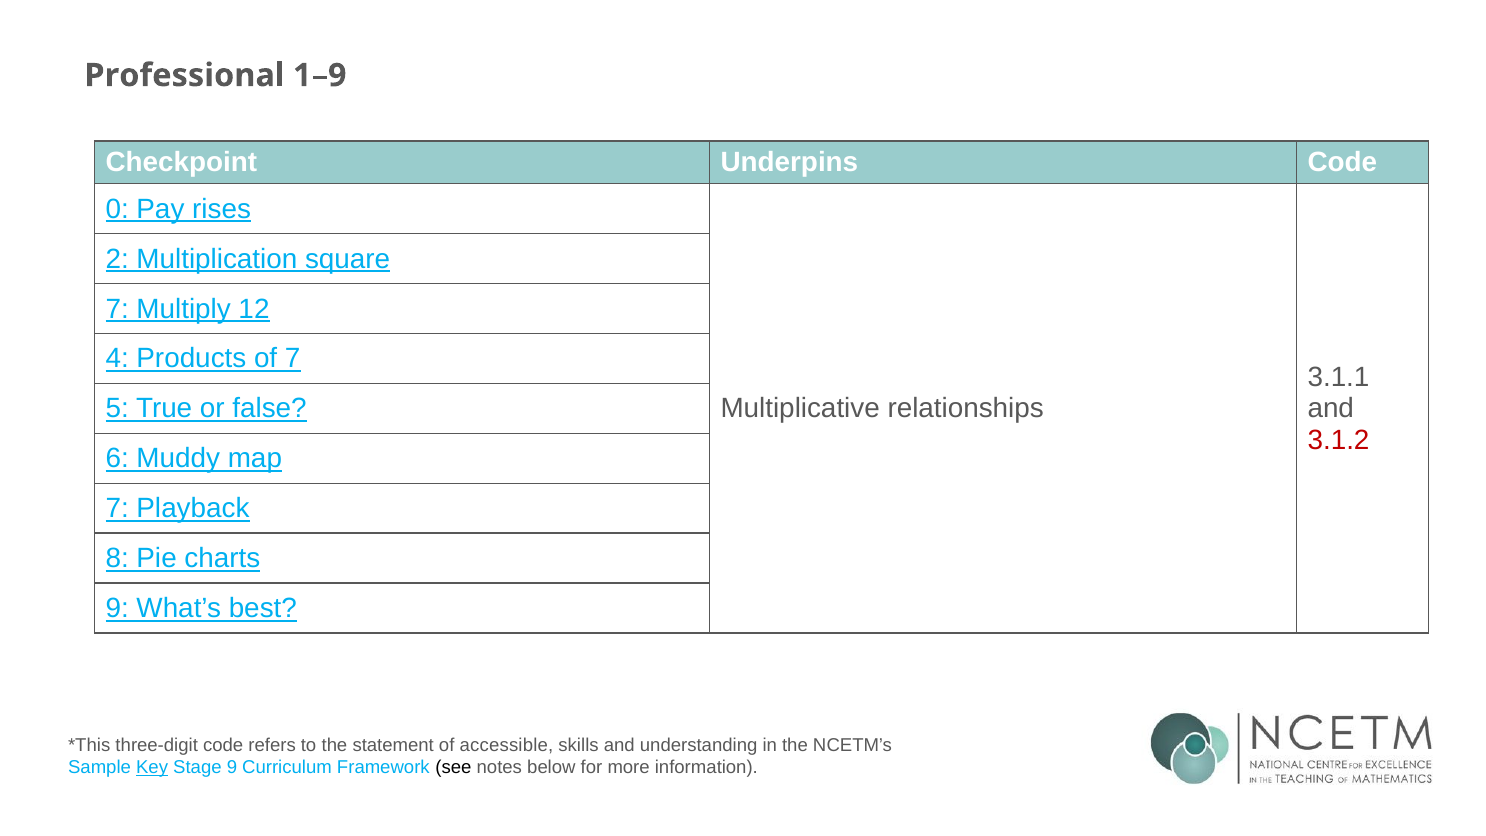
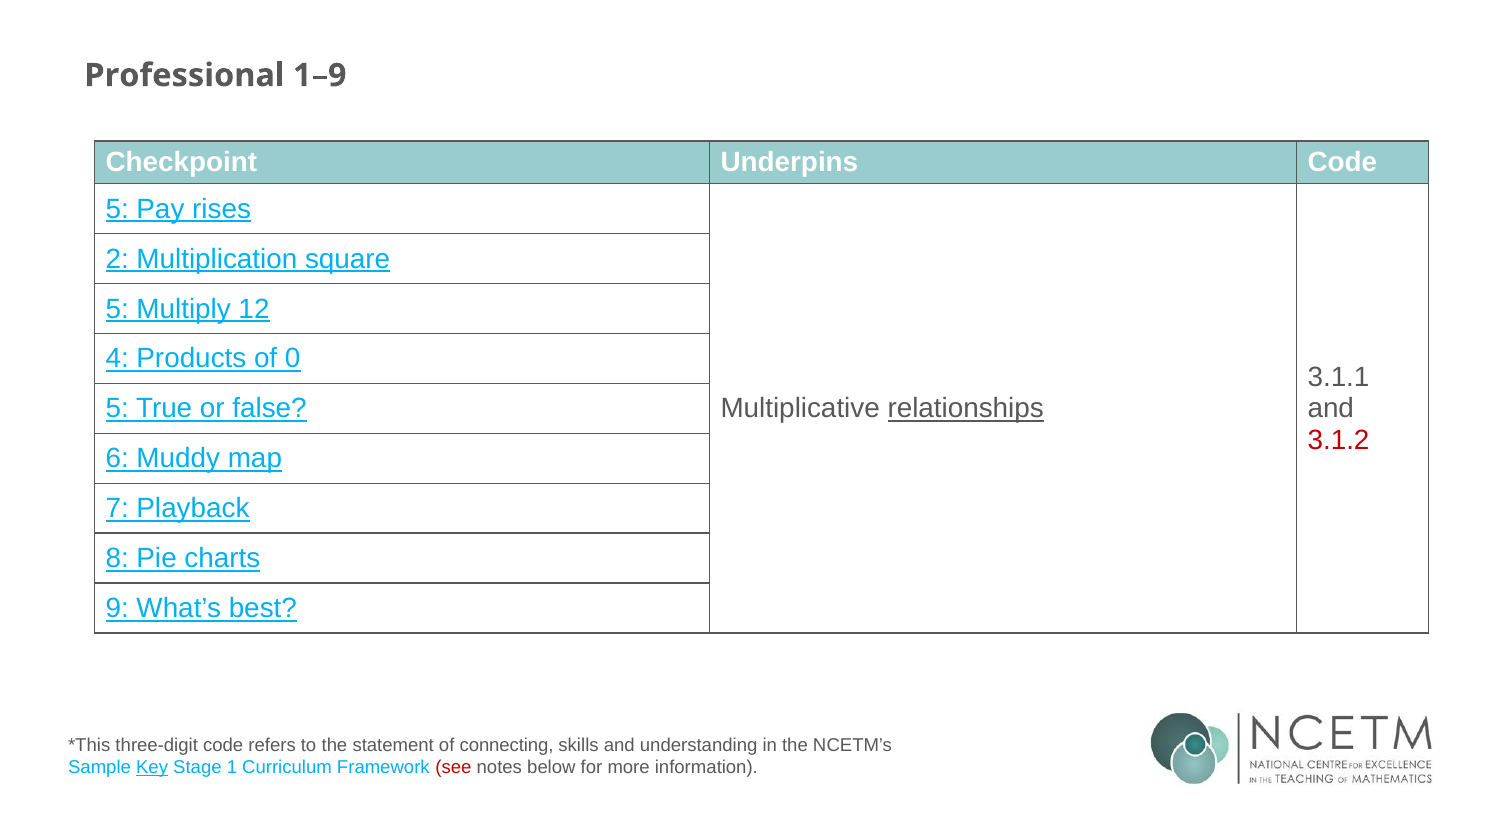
0: 0 -> 5 (117, 209)
7: 7 -> 5 (117, 309)
of 7: 7 -> 0 (293, 359)
relationships underline: none -> present (966, 409)
accessible: accessible -> connecting (507, 745)
Stage 9: 9 -> 1 (232, 767)
see colour: black -> red (453, 767)
